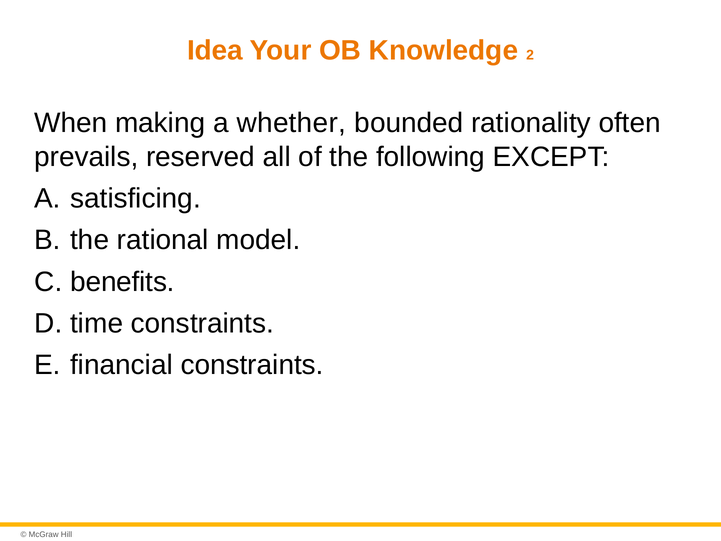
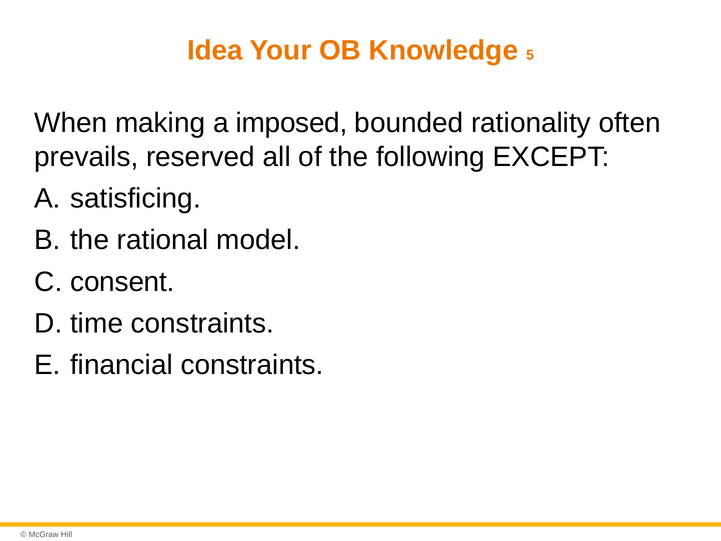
2: 2 -> 5 (530, 55)
whether: whether -> imposed (292, 123)
benefits: benefits -> consent (122, 282)
